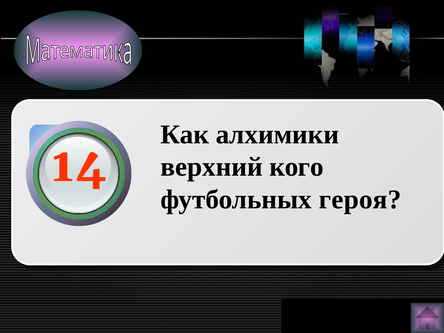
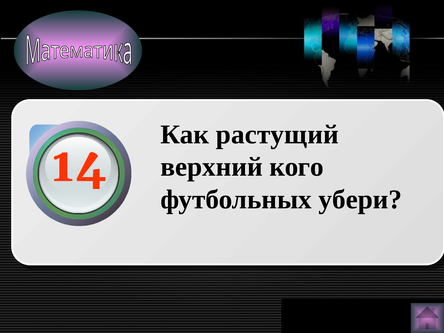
алхимики: алхимики -> растущий (277, 134)
героя: героя -> убери (360, 200)
